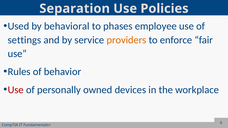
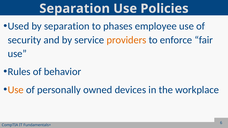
by behavioral: behavioral -> separation (67, 26)
settings: settings -> security (24, 40)
Use colour: red -> orange (16, 90)
